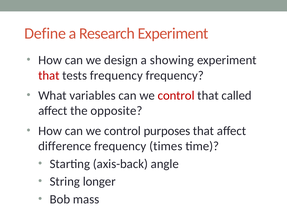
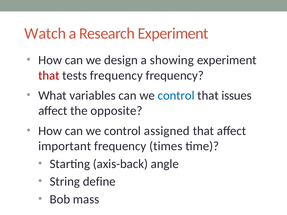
Define: Define -> Watch (45, 33)
control colour: red -> blue (176, 96)
called: called -> issues (237, 96)
purposes: purposes -> assigned (167, 131)
difference: difference -> important (65, 146)
longer: longer -> define (99, 182)
